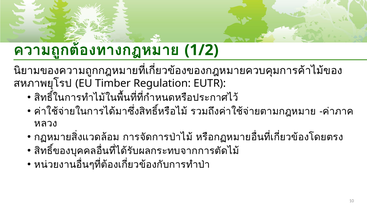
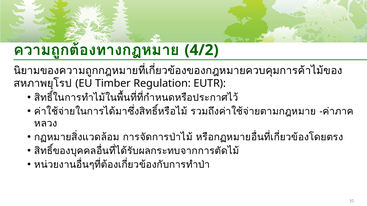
1/2: 1/2 -> 4/2 (202, 50)
